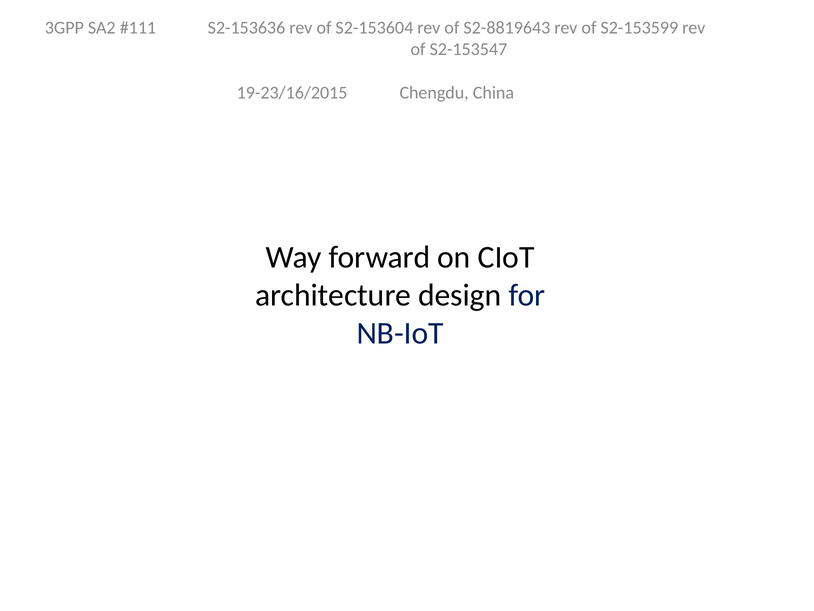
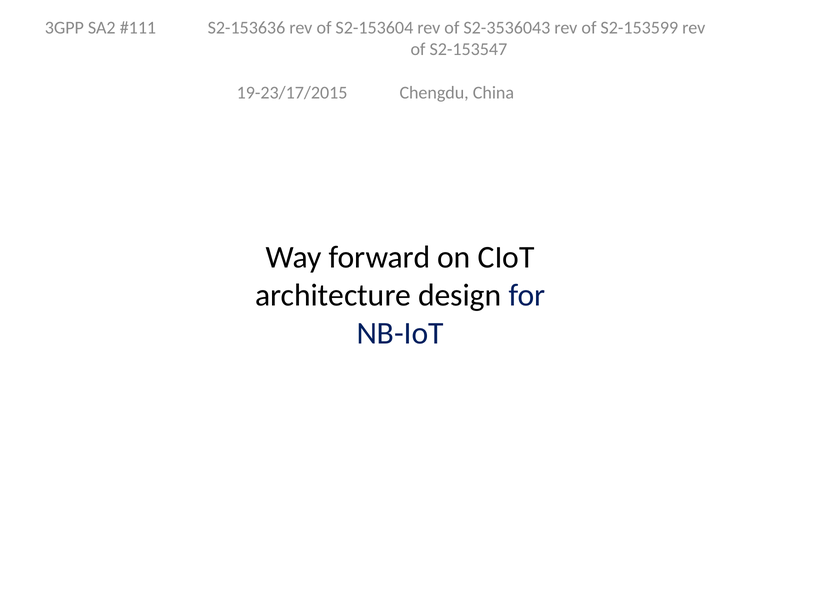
S2-8819643: S2-8819643 -> S2-3536043 (507, 28)
19-23/16/2015: 19-23/16/2015 -> 19-23/17/2015 (292, 93)
